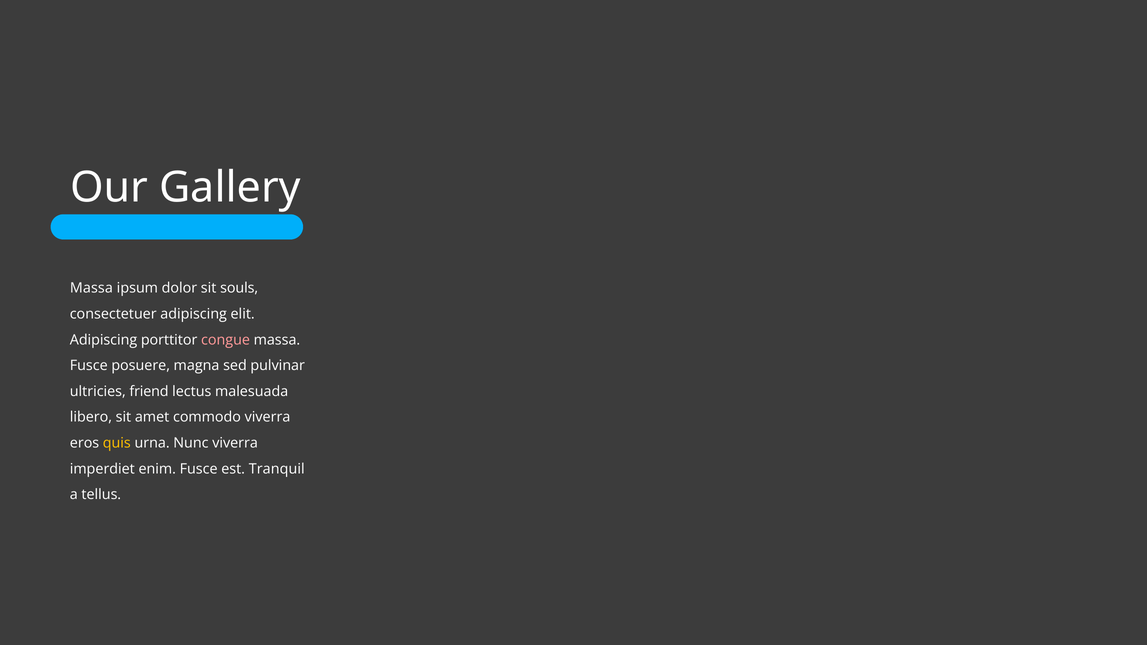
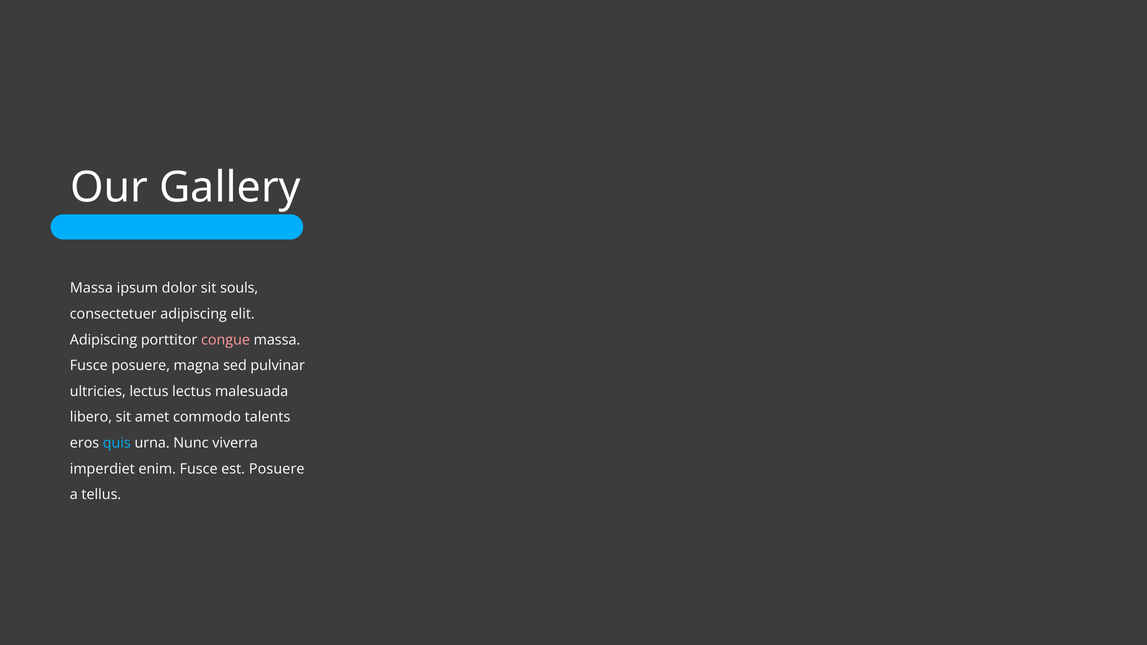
ultricies friend: friend -> lectus (149, 392)
commodo viverra: viverra -> talents (267, 417)
quis colour: yellow -> light blue (117, 443)
est Tranquil: Tranquil -> Posuere (277, 469)
